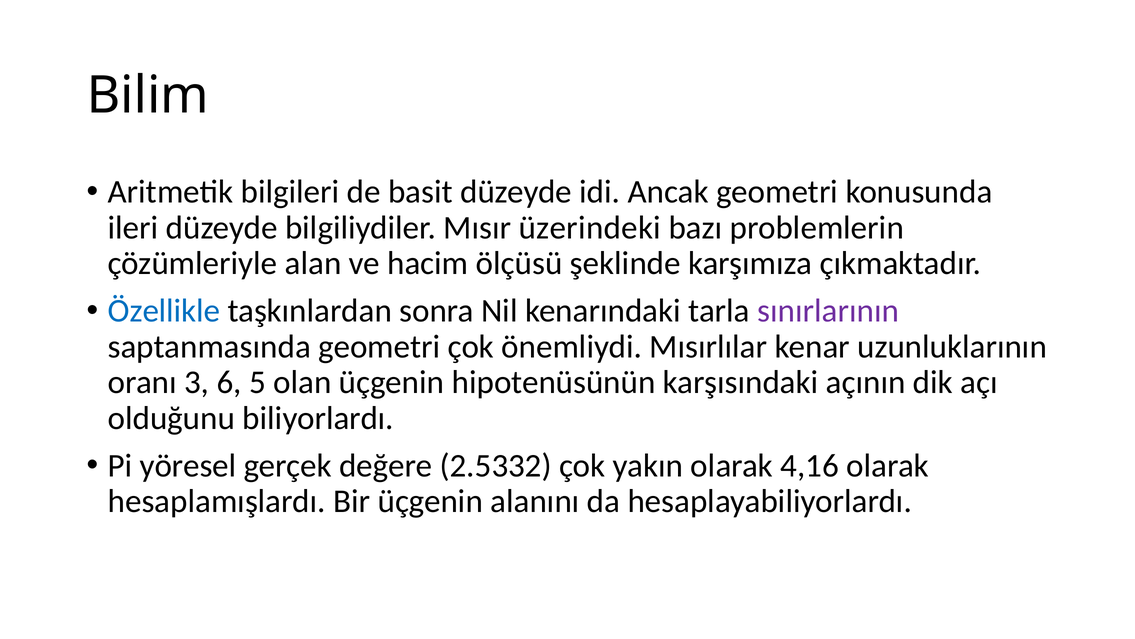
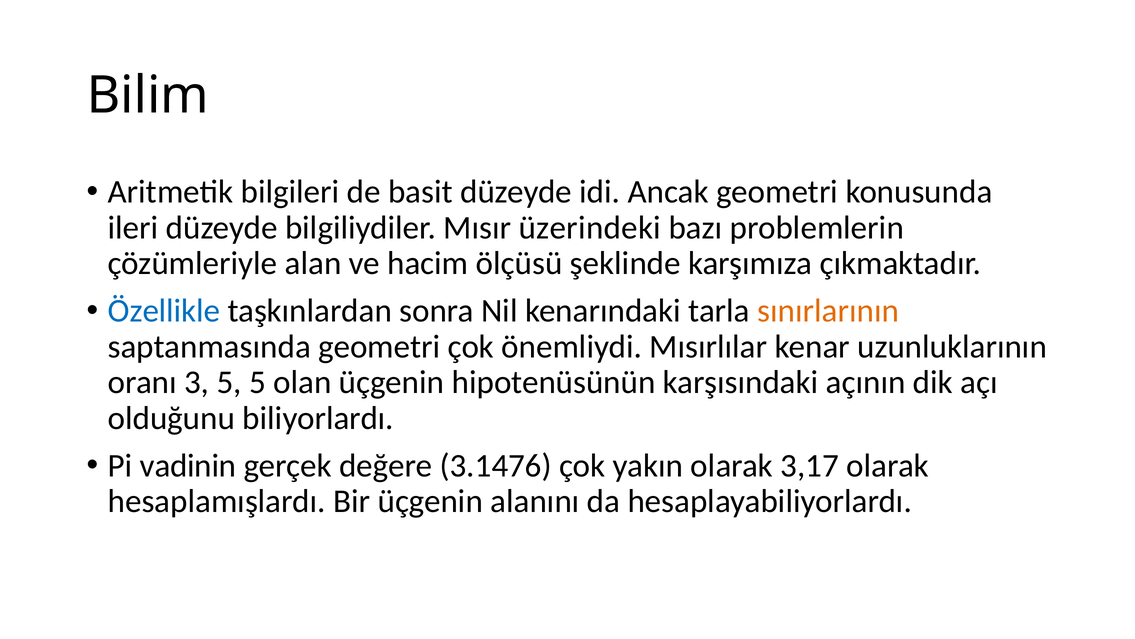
sınırlarının colour: purple -> orange (828, 311)
3 6: 6 -> 5 (229, 382)
yöresel: yöresel -> vadinin (188, 465)
2.5332: 2.5332 -> 3.1476 (496, 465)
4,16: 4,16 -> 3,17 (810, 465)
